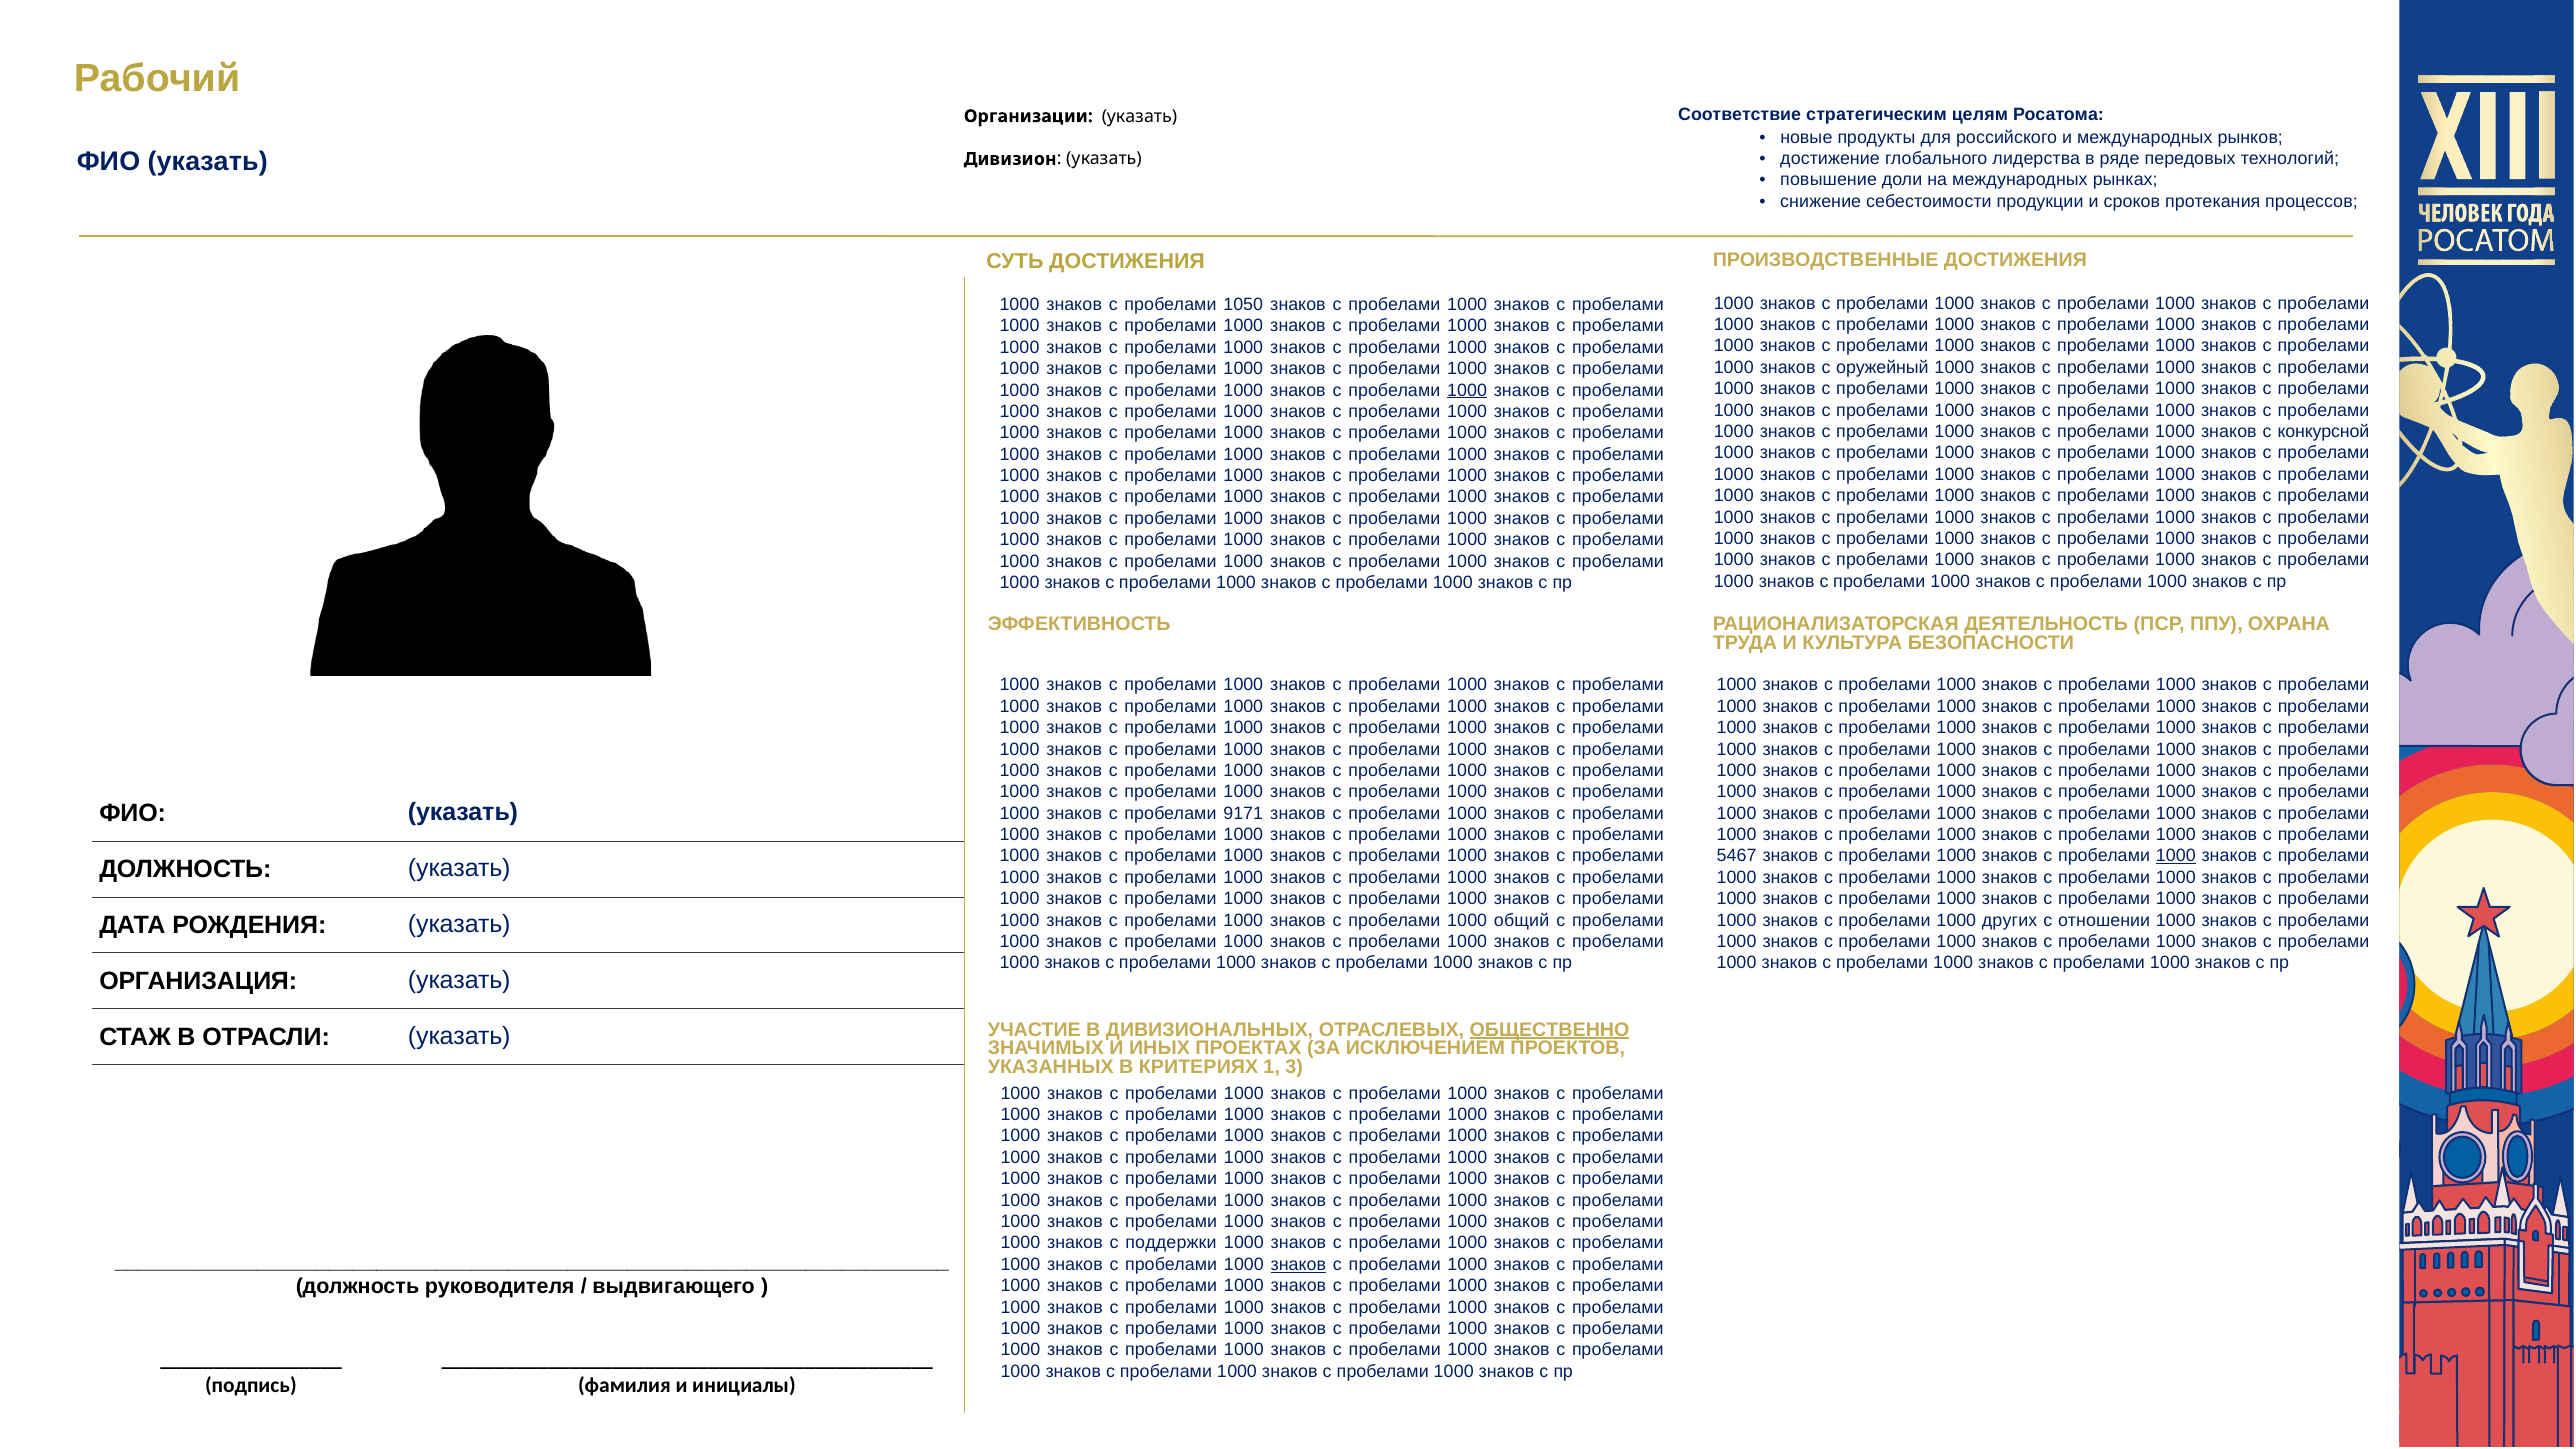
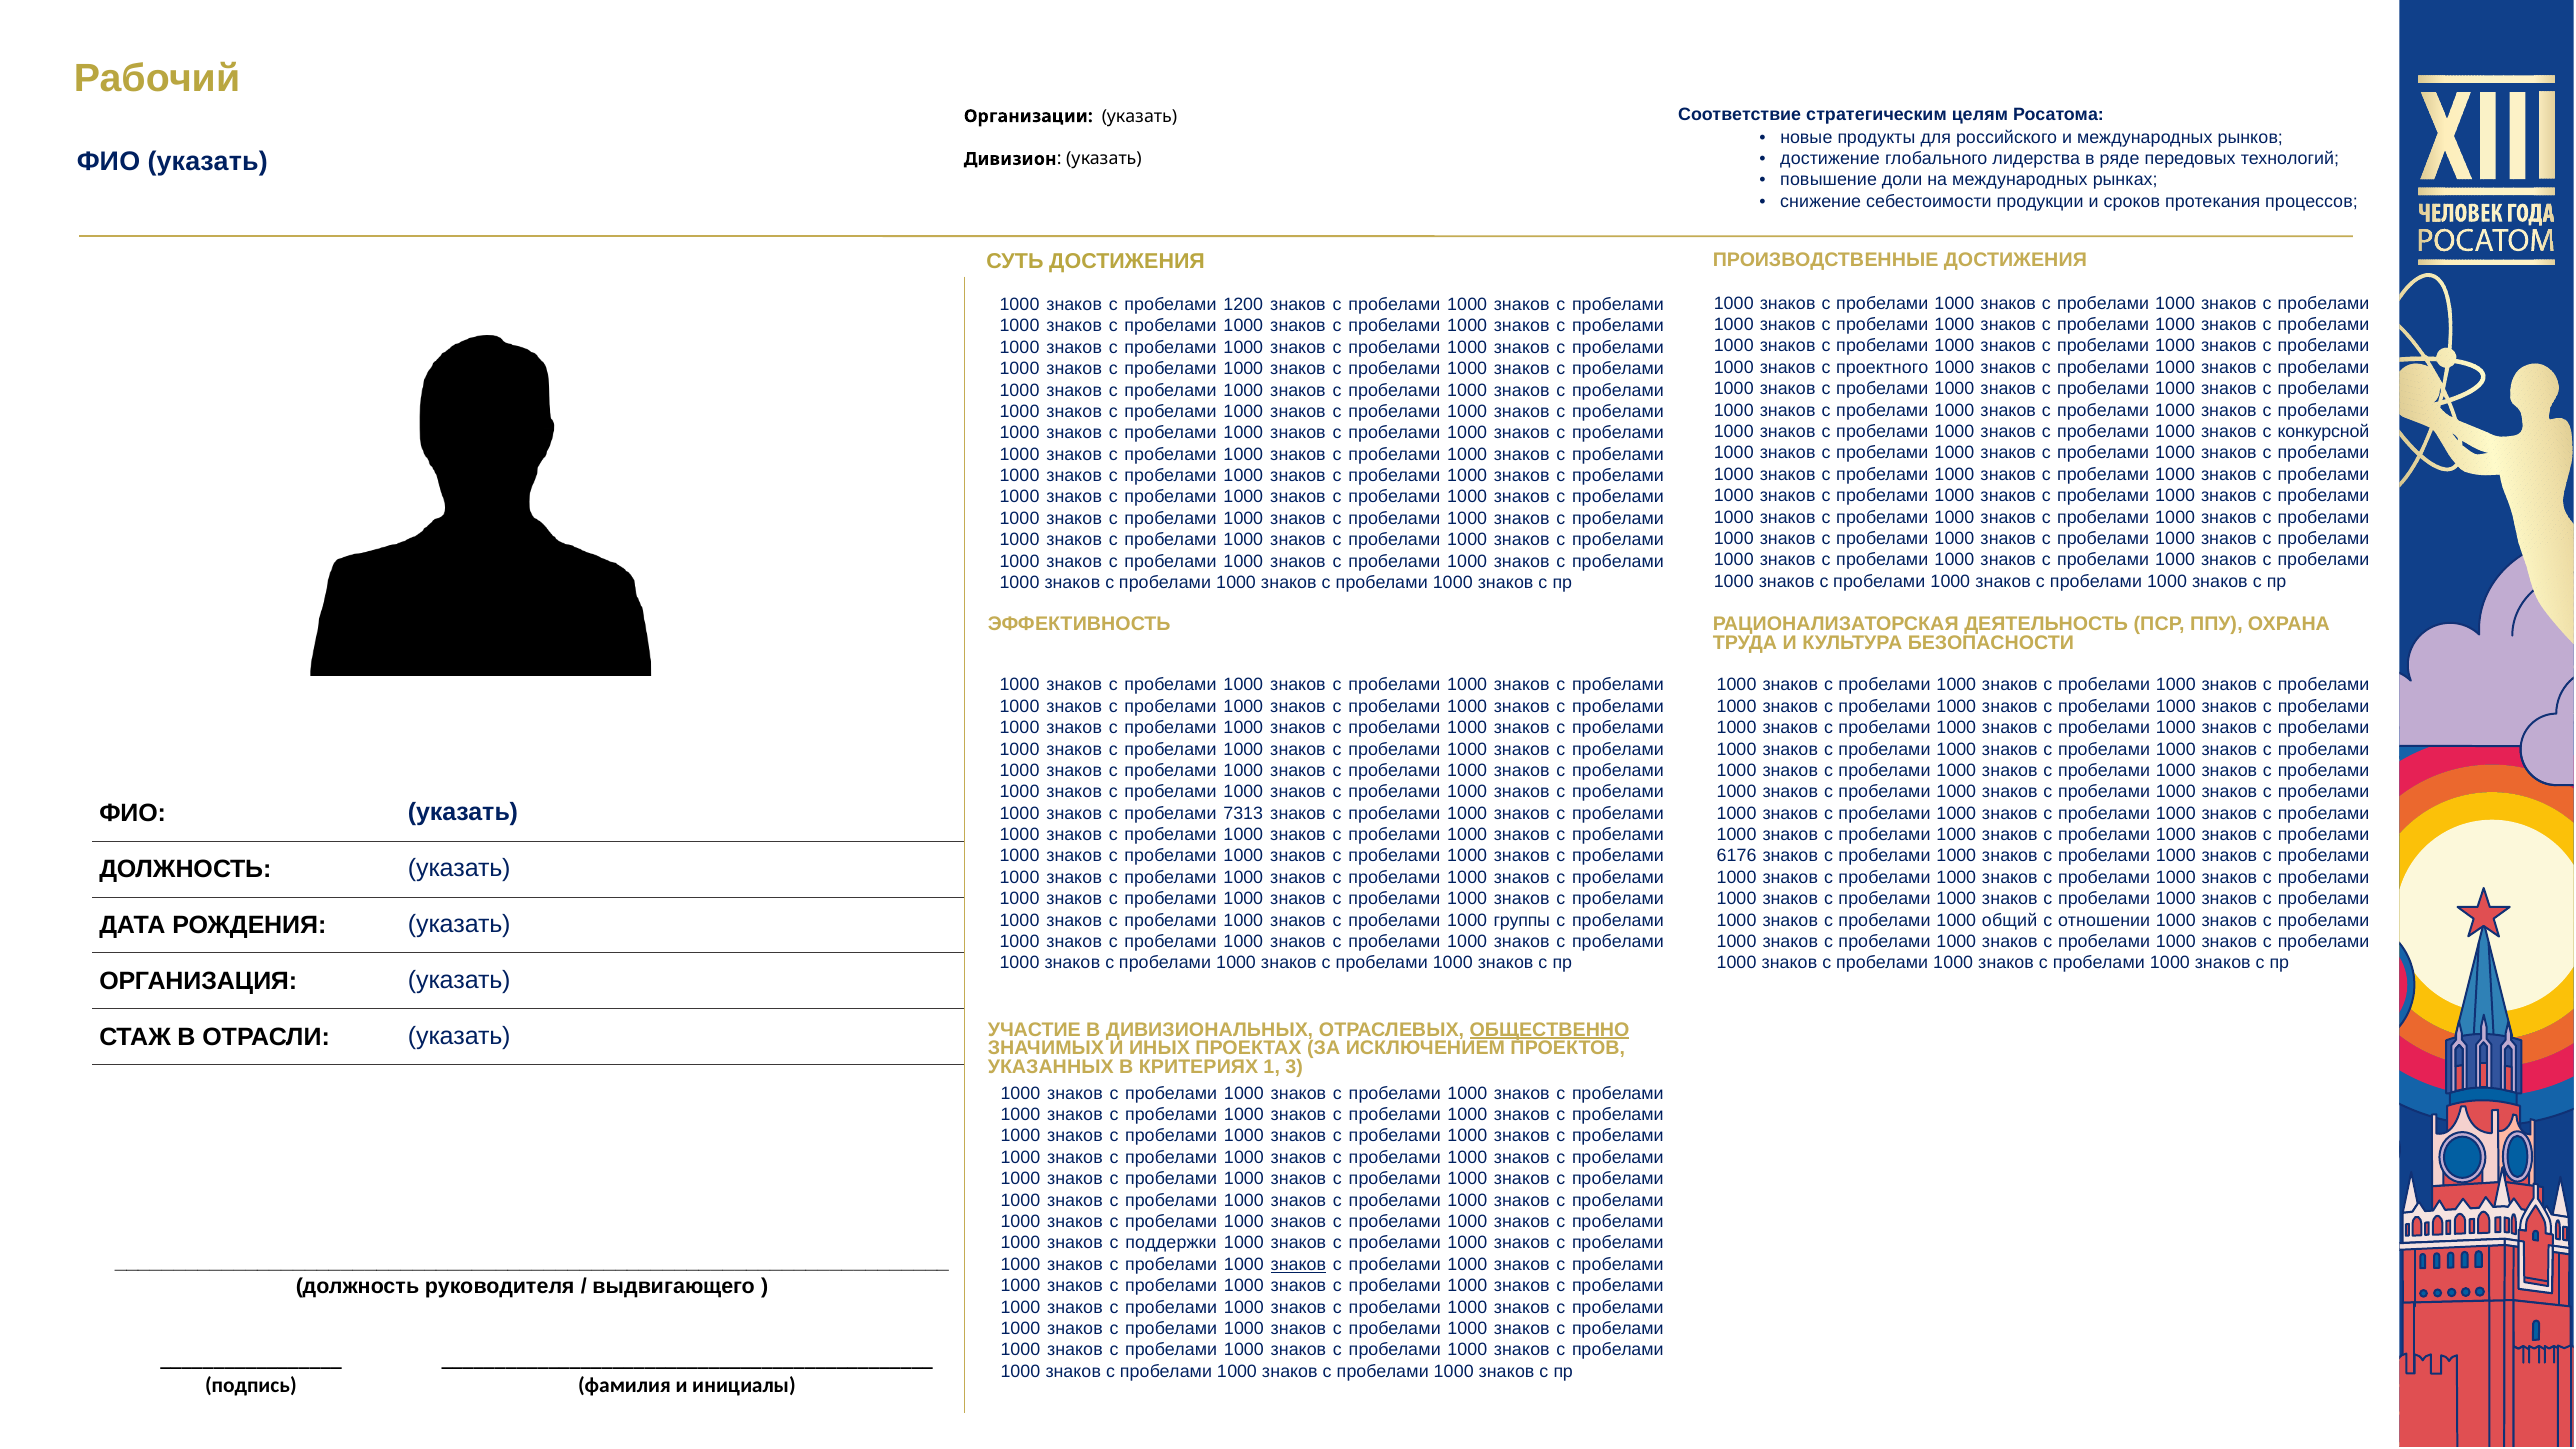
1050: 1050 -> 1200 (1243, 305)
оружейный: оружейный -> проектного (1882, 368)
1000 underline: present -> none (1467, 390)
9171: 9171 -> 7313 (1243, 813)
5467: 5467 -> 6176 (1737, 856)
1000 underline: present -> none (2176, 856)
общий: общий -> группы (1522, 920)
других: других -> общий (2010, 920)
